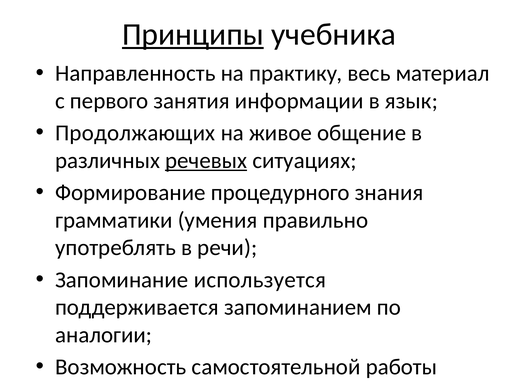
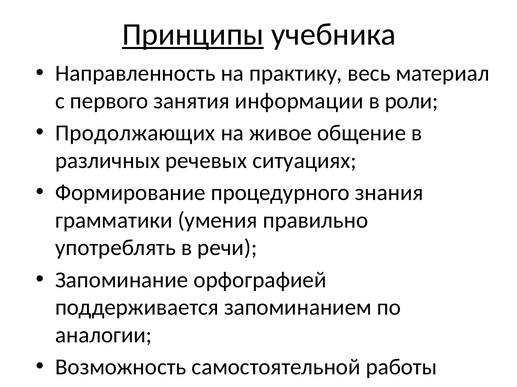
язык: язык -> роли (412, 101)
речевых underline: present -> none (206, 161)
используется: используется -> орфографией (260, 280)
